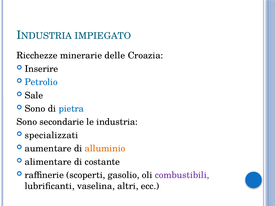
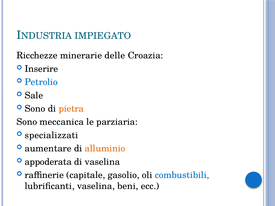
pietra colour: blue -> orange (71, 109)
secondarie: secondarie -> meccanica (62, 122)
industria: industria -> parziaria (117, 122)
alimentare: alimentare -> appoderata (48, 162)
di costante: costante -> vaselina (102, 162)
scoperti: scoperti -> capitale (86, 175)
combustibili colour: purple -> blue (182, 175)
altri: altri -> beni (128, 186)
